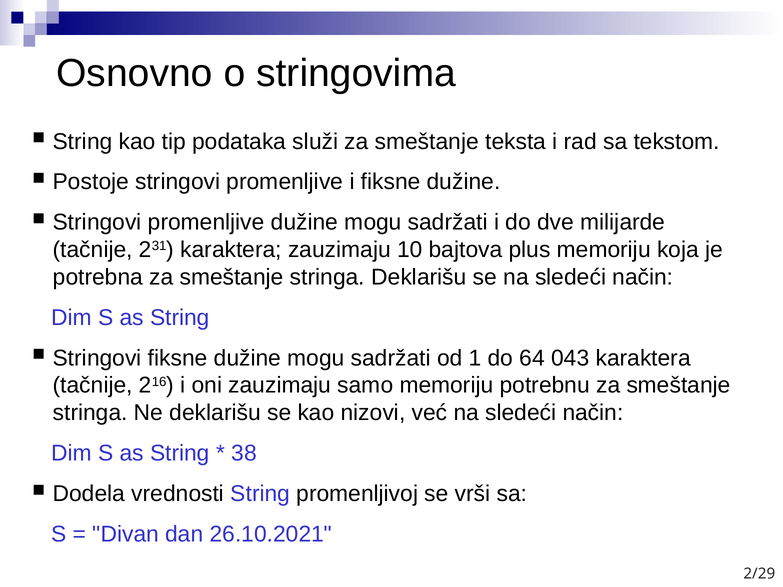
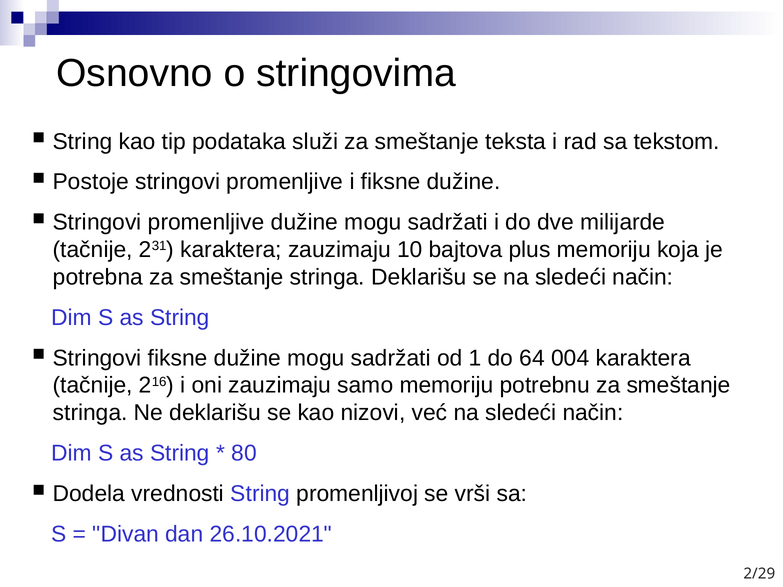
043: 043 -> 004 (570, 358)
38: 38 -> 80 (244, 453)
